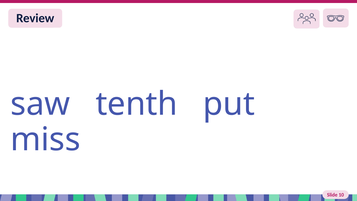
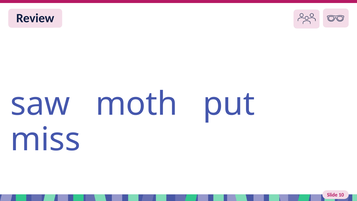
tenth: tenth -> moth (137, 104)
